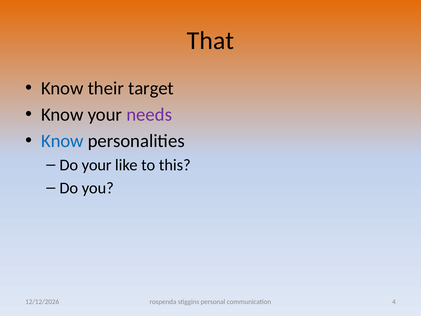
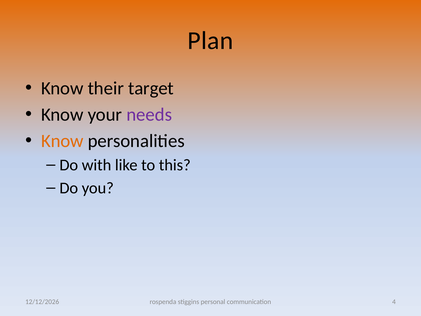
That: That -> Plan (210, 41)
Know colour: blue -> orange (62, 141)
Do your: your -> with (97, 165)
